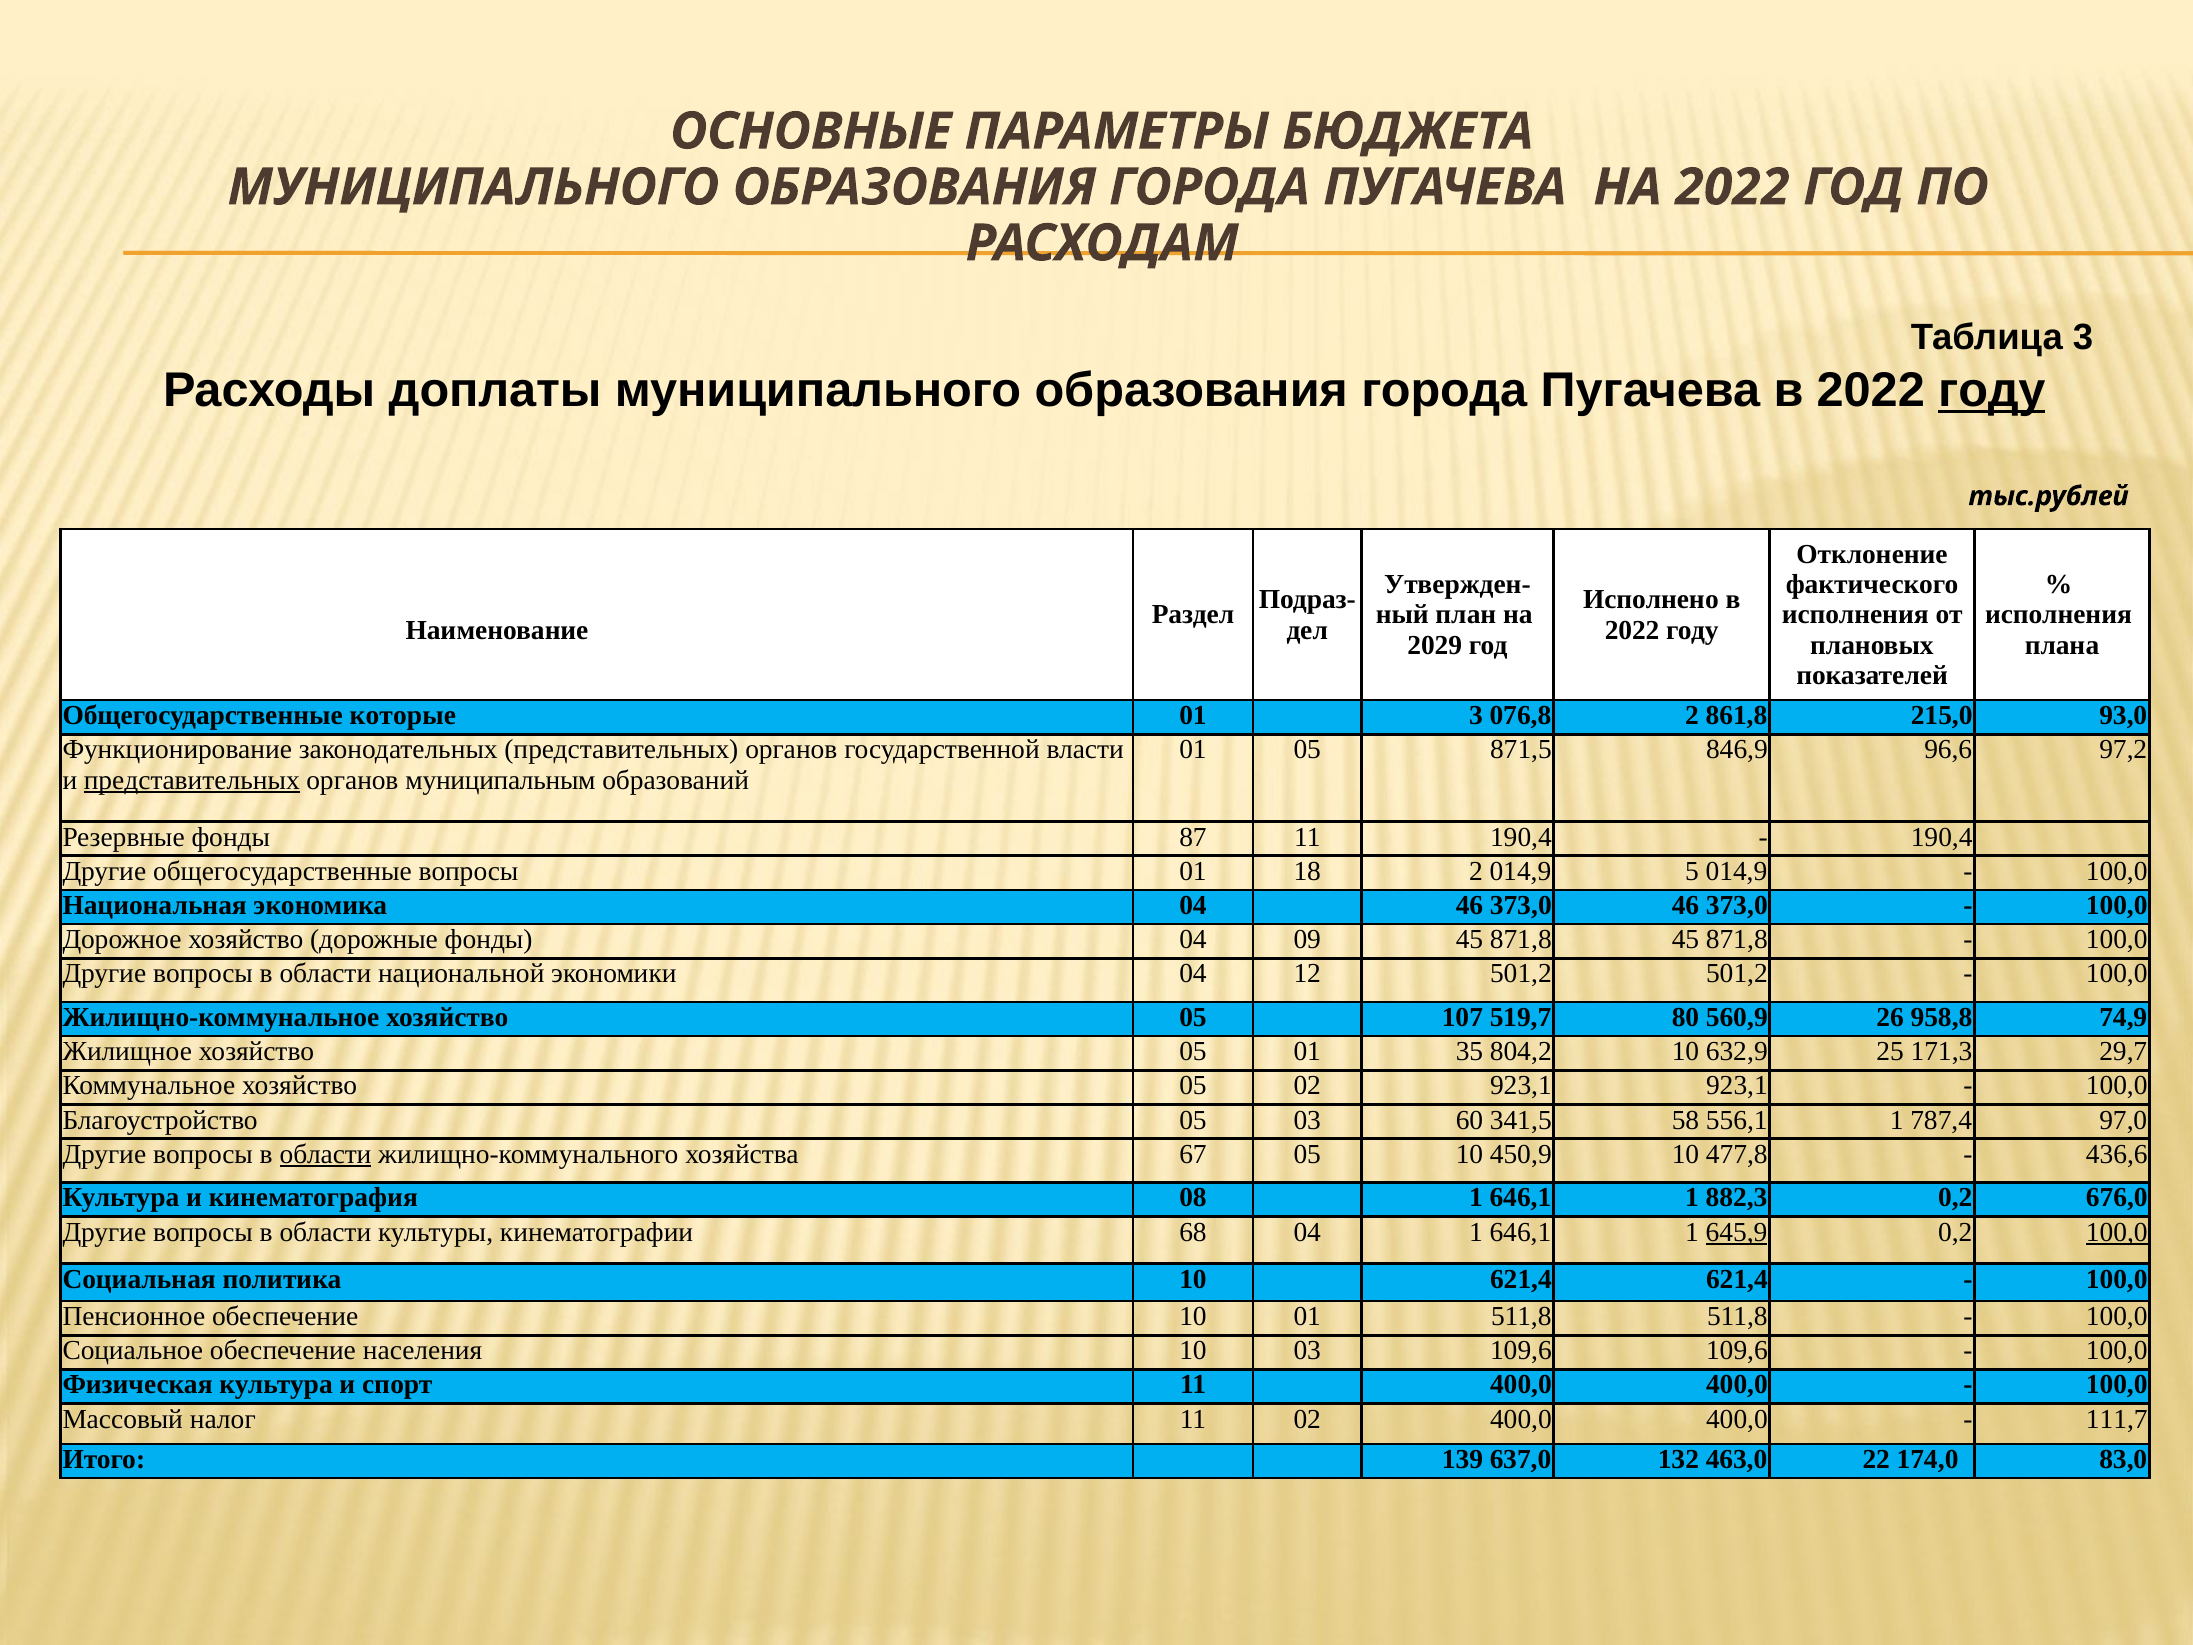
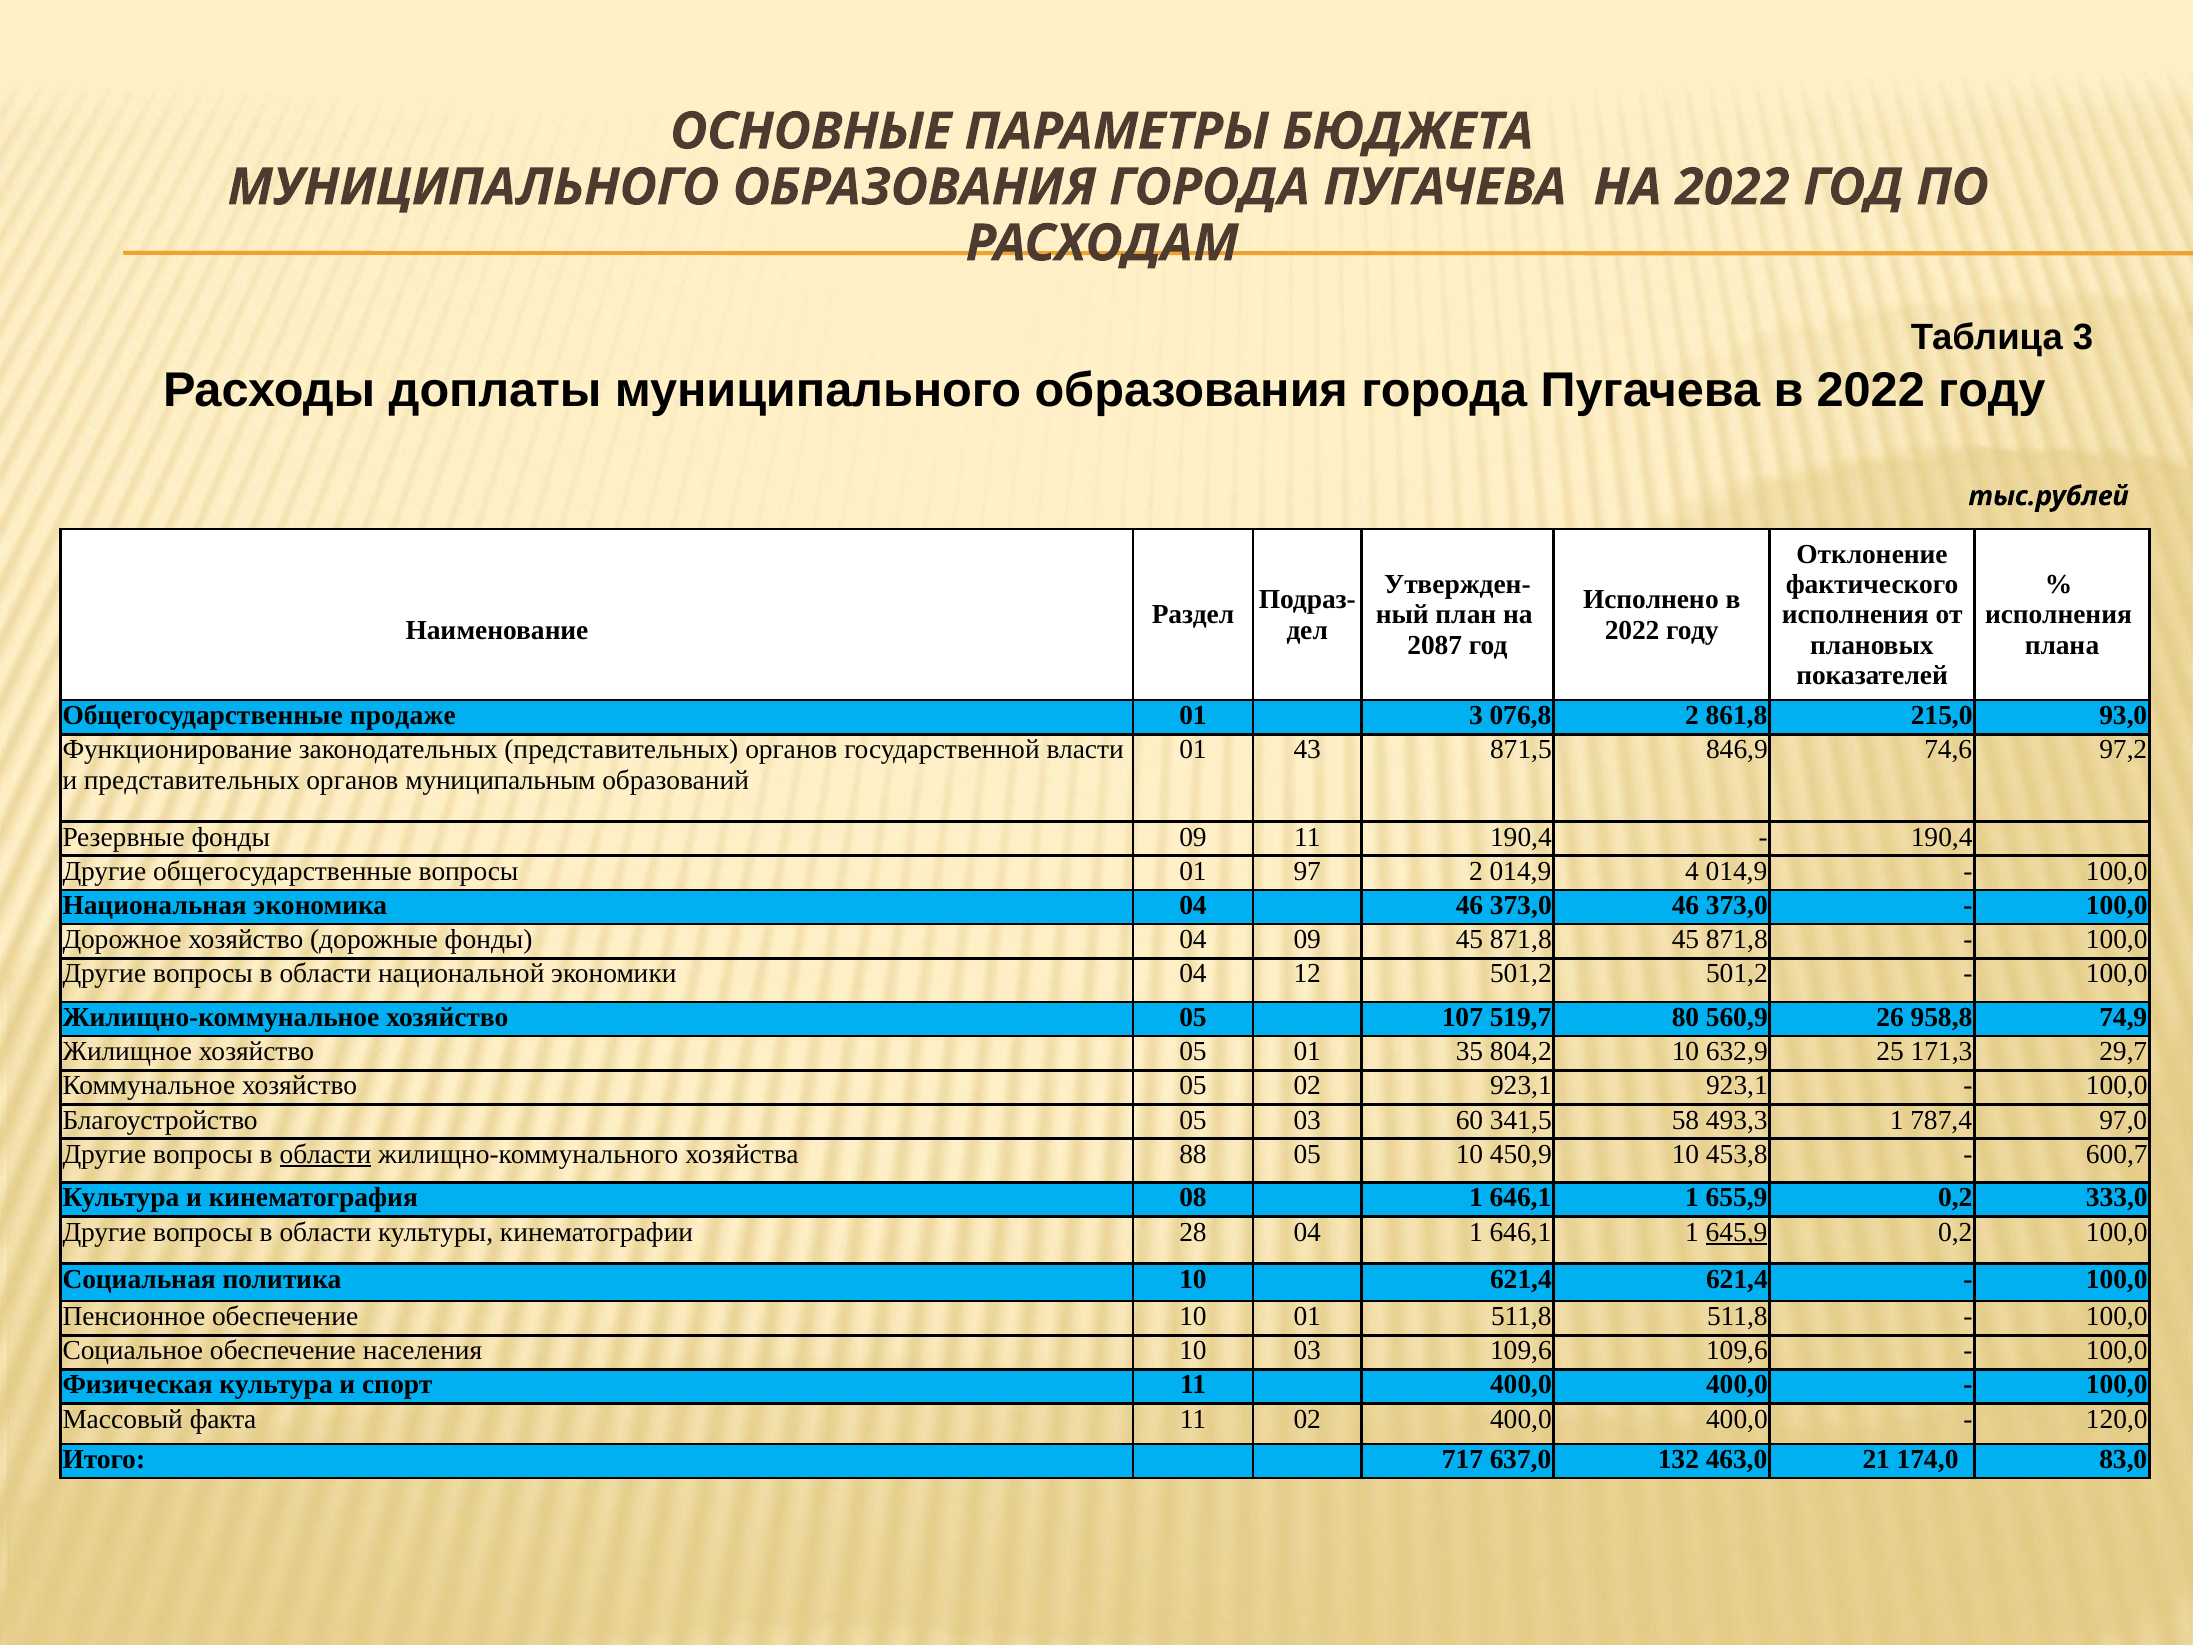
году underline: present -> none (1992, 391)
2029: 2029 -> 2087 (1435, 645)
которые: которые -> продаже (403, 715)
01 05: 05 -> 43 (1307, 750)
96,6: 96,6 -> 74,6 (1948, 750)
представительных underline: present -> none (192, 780)
фонды 87: 87 -> 09 (1193, 837)
18: 18 -> 97 (1307, 871)
5: 5 -> 4 (1692, 871)
556,1: 556,1 -> 493,3 (1737, 1120)
67: 67 -> 88 (1193, 1154)
477,8: 477,8 -> 453,8 (1737, 1154)
436,6: 436,6 -> 600,7 (2117, 1154)
882,3: 882,3 -> 655,9 (1737, 1198)
676,0: 676,0 -> 333,0 (2117, 1198)
68: 68 -> 28 (1193, 1232)
100,0 underline: present -> none (2117, 1232)
налог: налог -> факта (223, 1419)
111,7: 111,7 -> 120,0 (2117, 1419)
139: 139 -> 717 (1462, 1459)
22: 22 -> 21 (1876, 1459)
